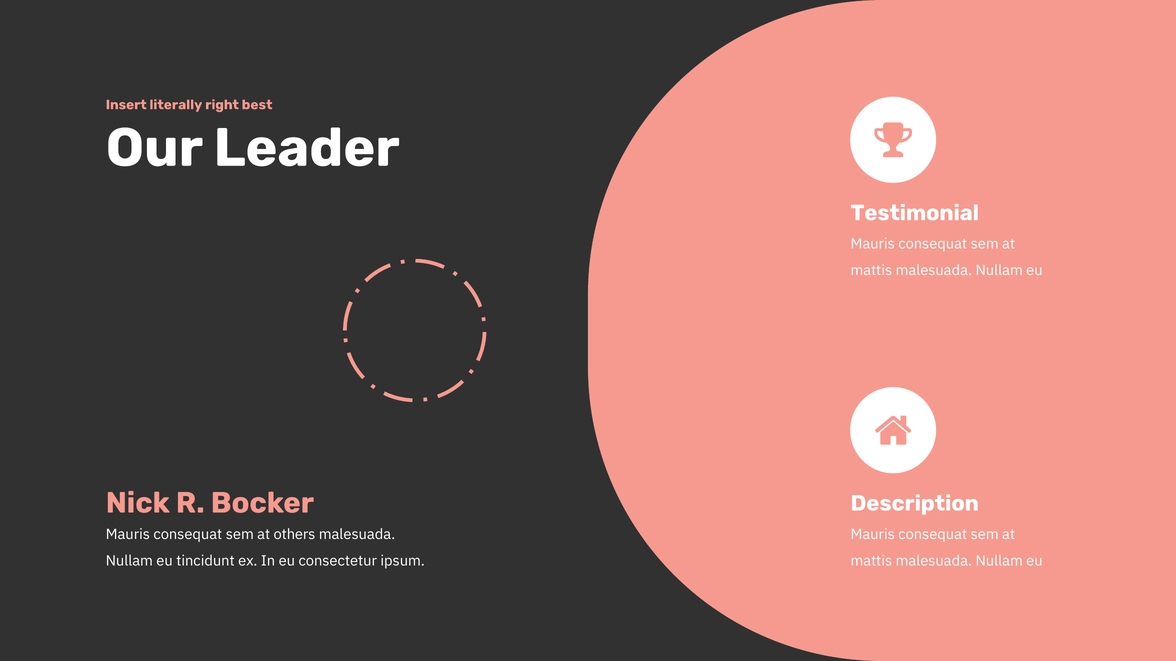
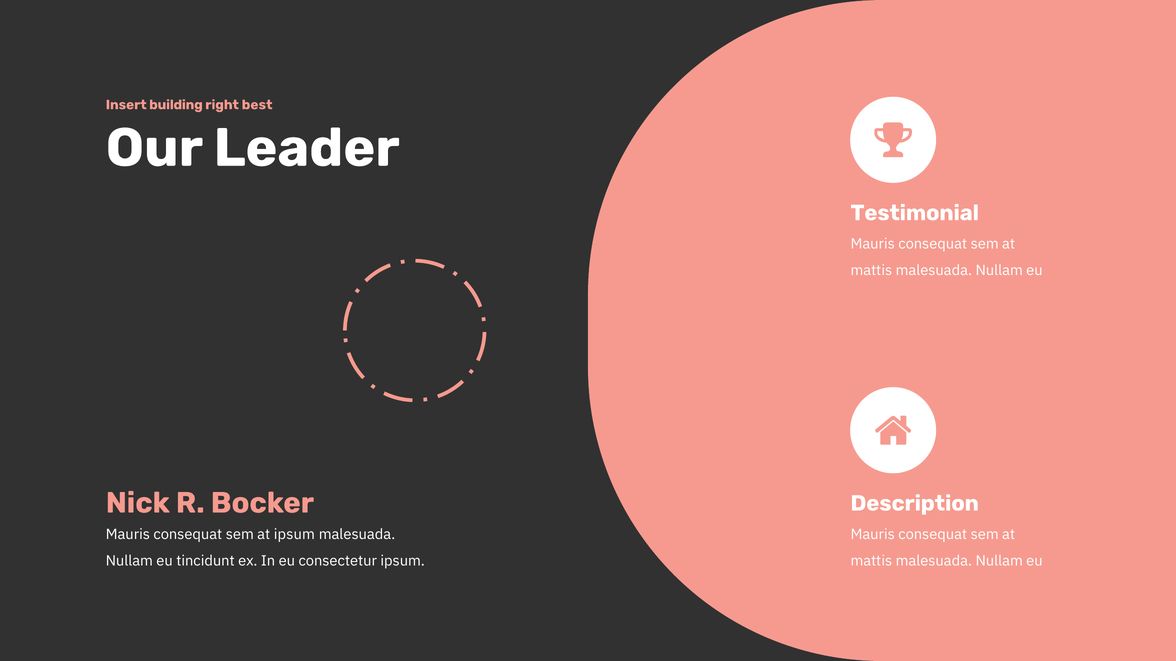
literally: literally -> building (176, 105)
at others: others -> ipsum (294, 535)
